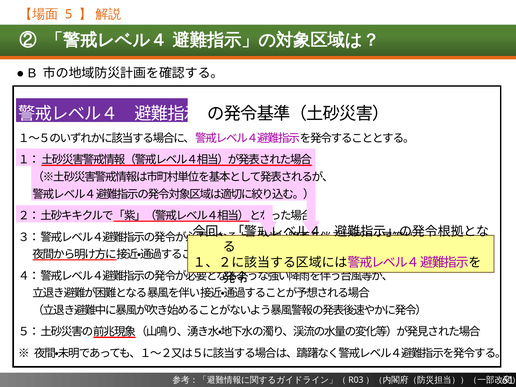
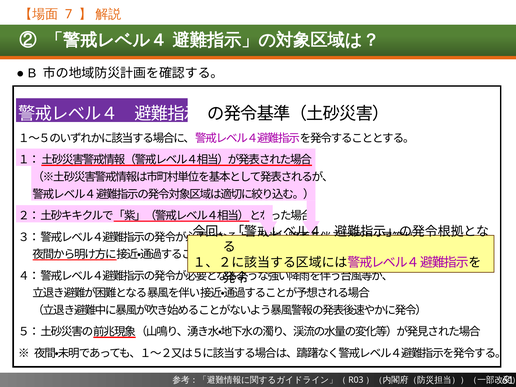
5: 5 -> 7 (69, 14)
